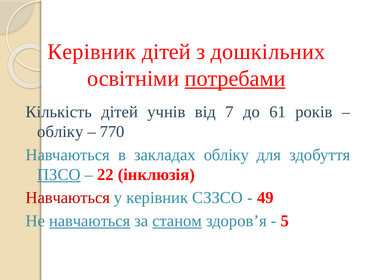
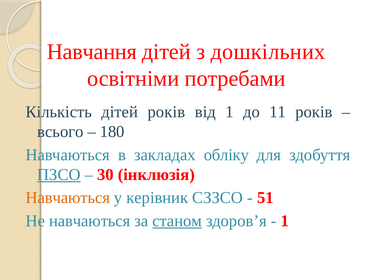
Керівник: Керівник -> Навчання (92, 52)
потребами underline: present -> none (235, 78)
дітей учнів: учнів -> років (166, 112)
від 7: 7 -> 1 (229, 112)
61: 61 -> 11 (278, 112)
обліку: обліку -> всього (60, 132)
770: 770 -> 180 (112, 132)
22: 22 -> 30 (105, 175)
Навчаються colour: red -> orange (68, 198)
49: 49 -> 51 (265, 198)
навчаються underline: present -> none (90, 221)
5: 5 -> 1 (285, 221)
